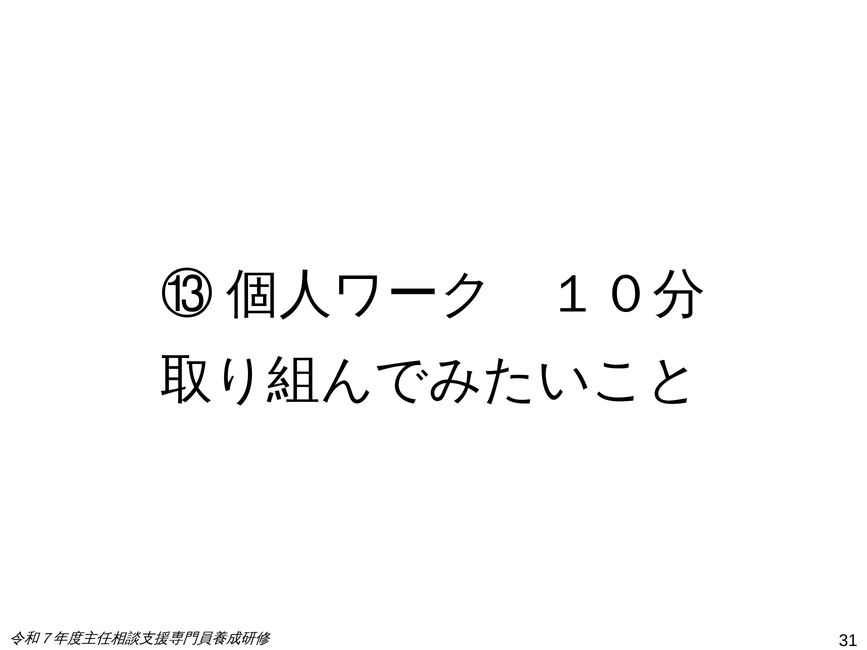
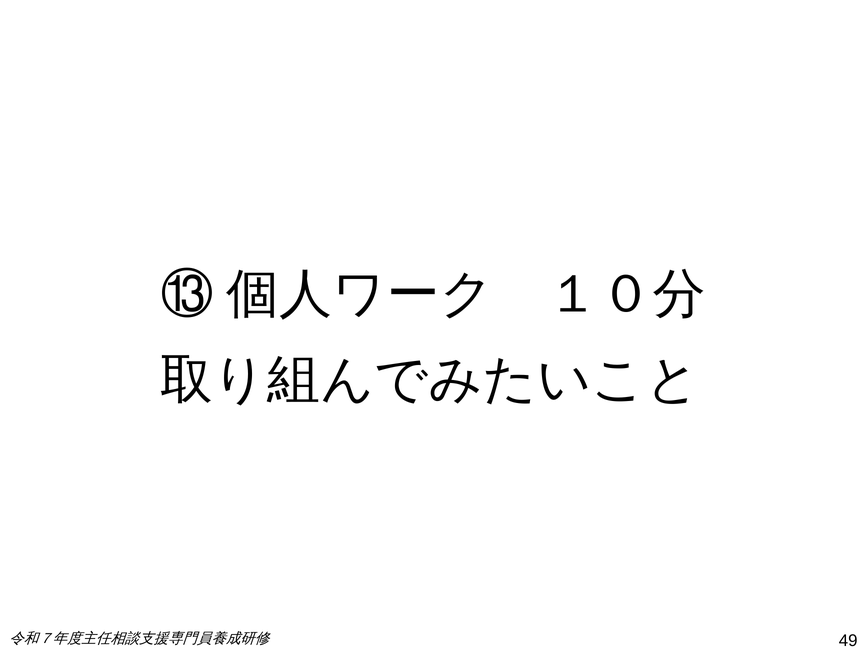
31: 31 -> 49 (848, 641)
